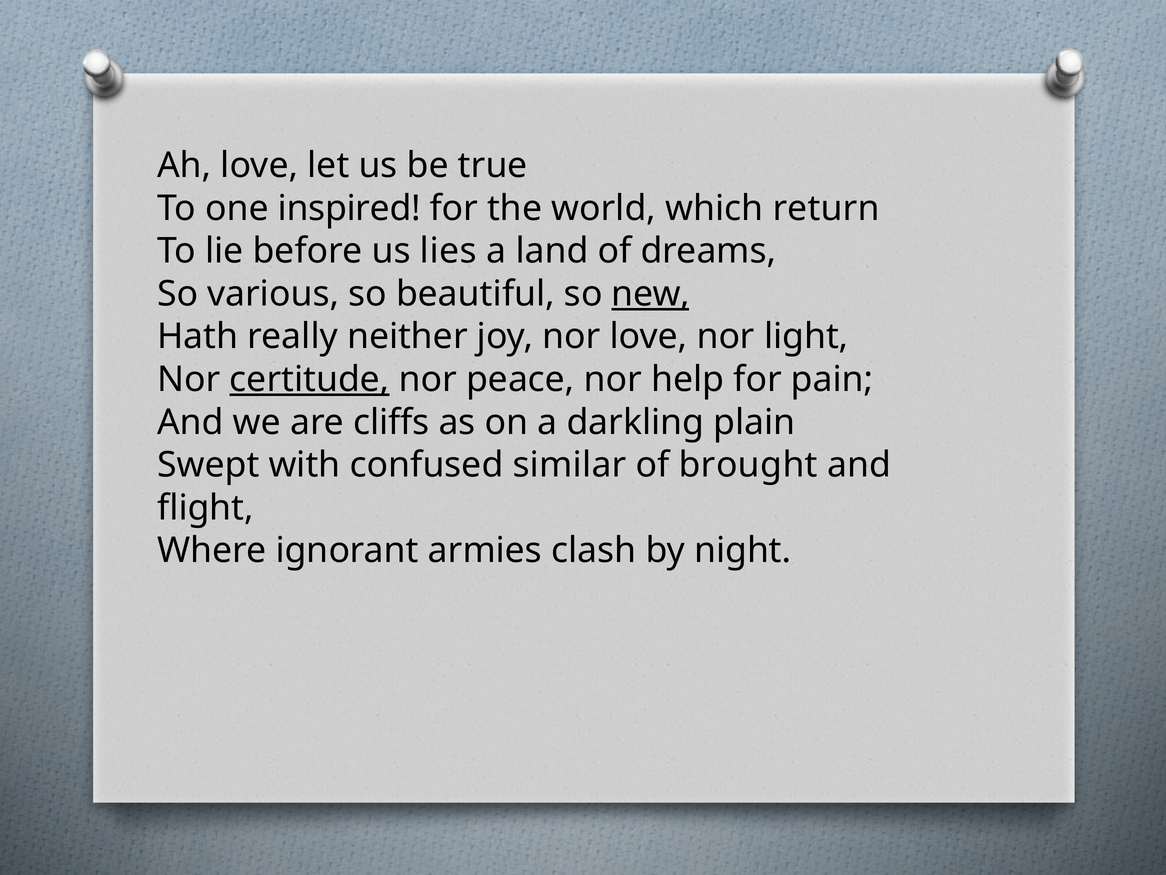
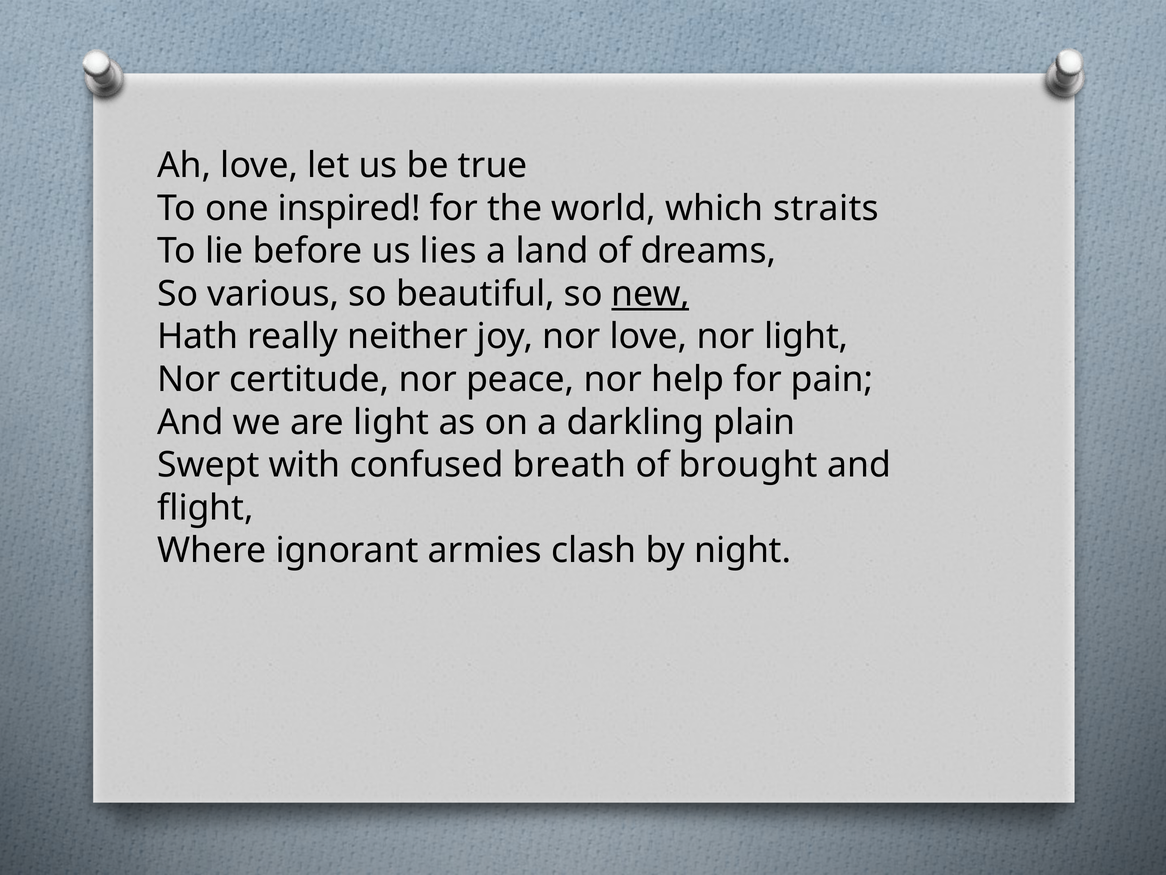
return: return -> straits (826, 208)
certitude underline: present -> none (309, 379)
are cliffs: cliffs -> light (391, 422)
similar: similar -> breath (569, 465)
